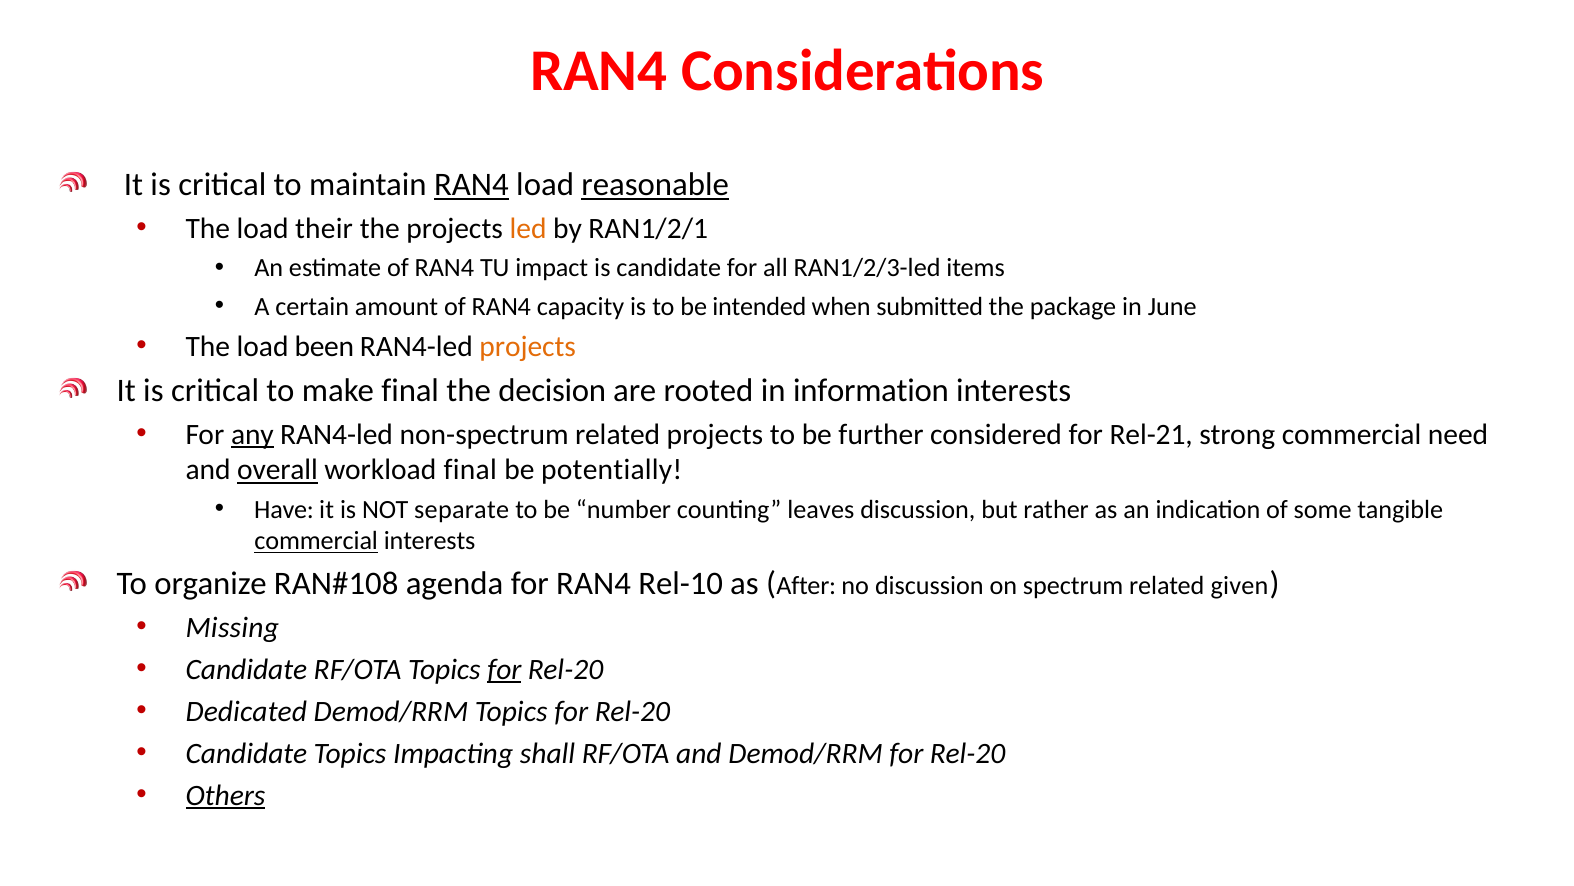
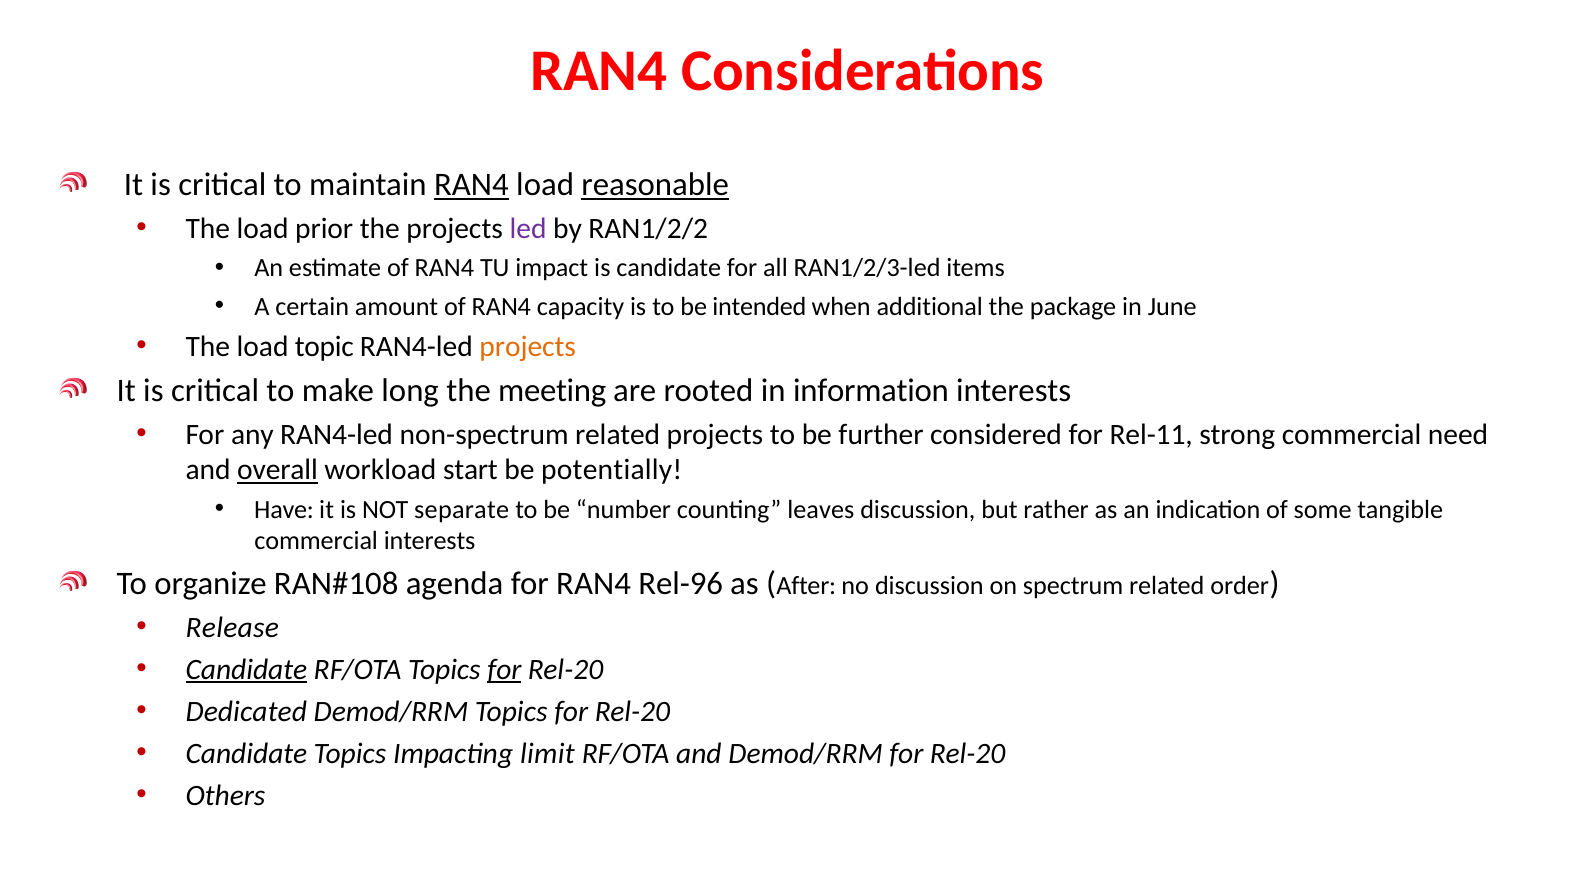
their: their -> prior (324, 228)
led colour: orange -> purple (528, 228)
RAN1/2/1: RAN1/2/1 -> RAN1/2/2 (648, 228)
submitted: submitted -> additional (930, 306)
been: been -> topic (324, 346)
make final: final -> long (410, 391)
decision: decision -> meeting (552, 391)
any underline: present -> none (252, 434)
Rel-21: Rel-21 -> Rel-11 (1151, 434)
workload final: final -> start (470, 470)
commercial underline: present -> none (316, 541)
Rel-10: Rel-10 -> Rel-96 (681, 583)
given: given -> order (1240, 585)
Missing: Missing -> Release (232, 627)
Candidate underline: none -> present (246, 669)
shall: shall -> limit (547, 753)
Others underline: present -> none (225, 795)
